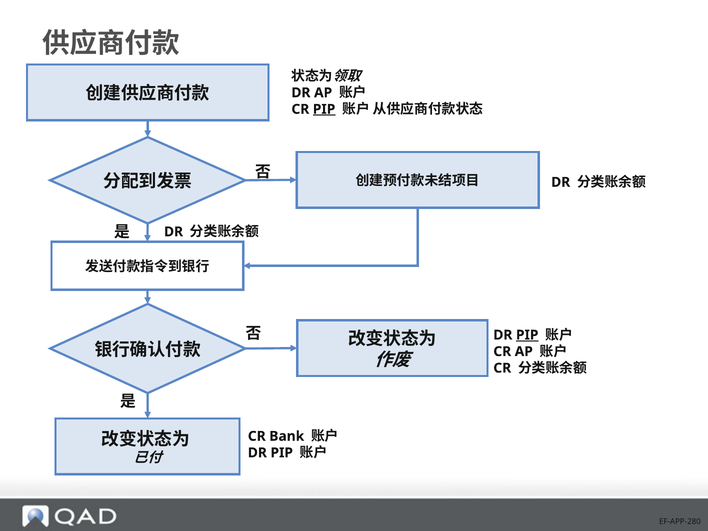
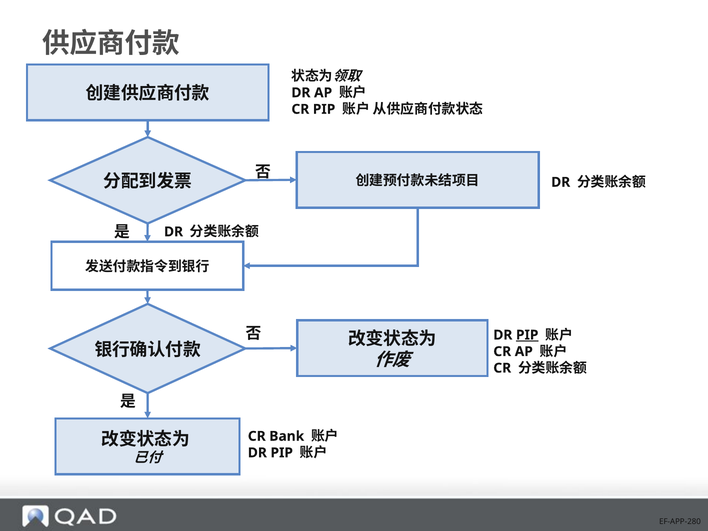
PIP underline: present -> none (324, 109)
